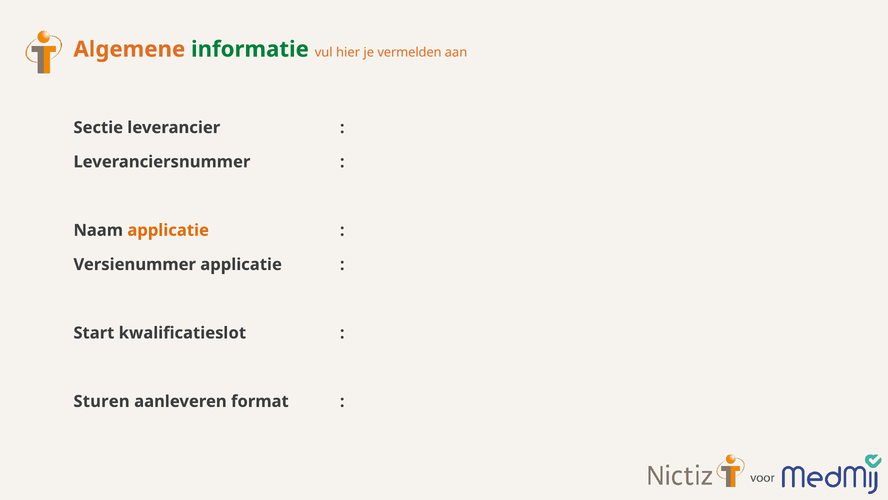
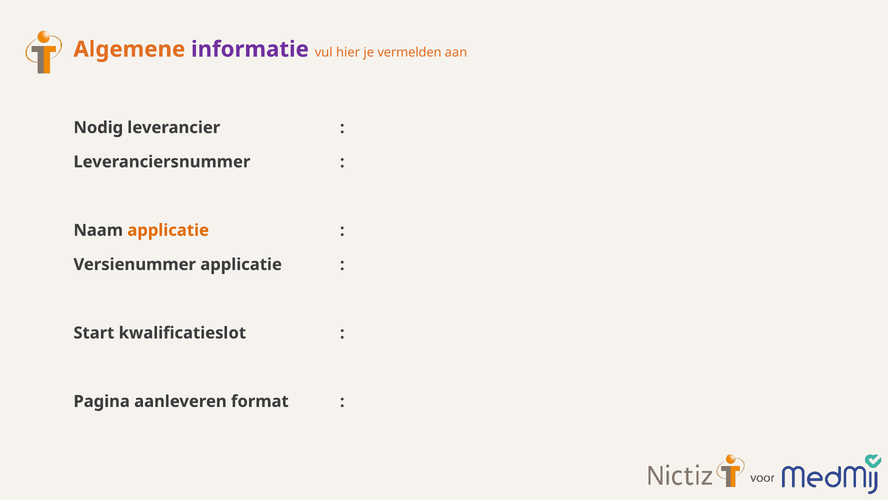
informatie colour: green -> purple (250, 49)
Sectie: Sectie -> Nodig (98, 128)
Sturen: Sturen -> Pagina (102, 401)
